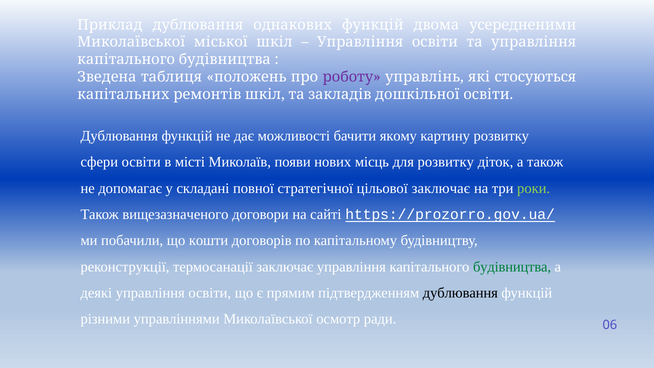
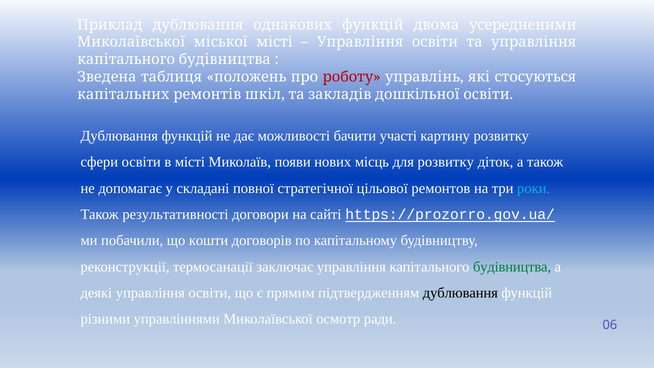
міської шкіл: шкіл -> місті (275, 42)
роботу colour: purple -> red (352, 77)
якому: якому -> участі (398, 136)
цільової заключає: заключає -> ремонтов (441, 188)
роки colour: light green -> light blue (534, 188)
вищезазначеного: вищезазначеного -> результативності (175, 214)
